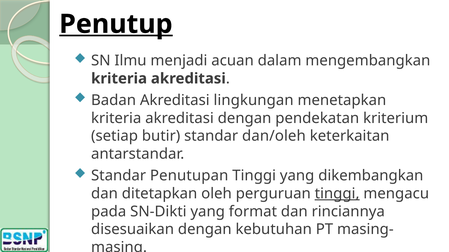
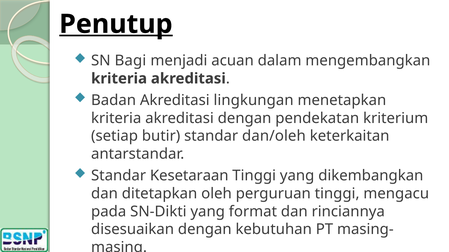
Ilmu: Ilmu -> Bagi (130, 61)
Penutupan: Penutupan -> Kesetaraan (189, 176)
tinggi underline: present -> none (337, 194)
